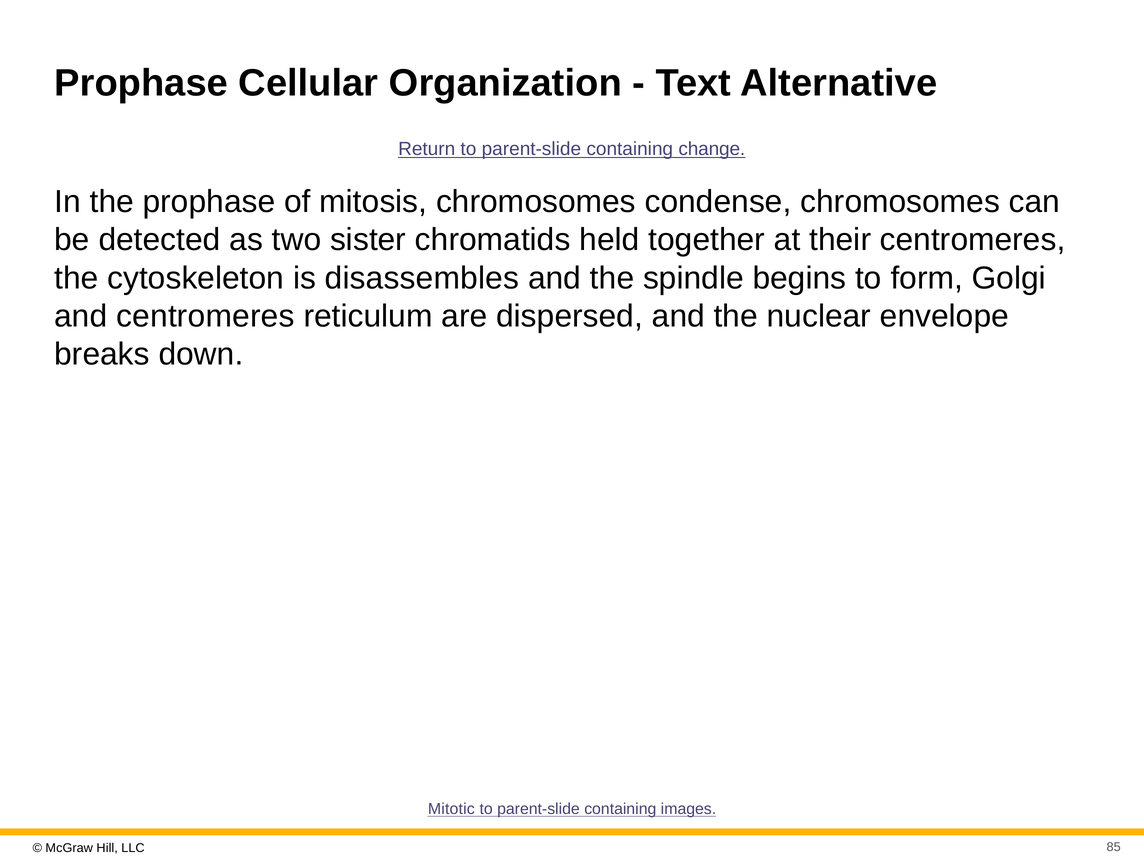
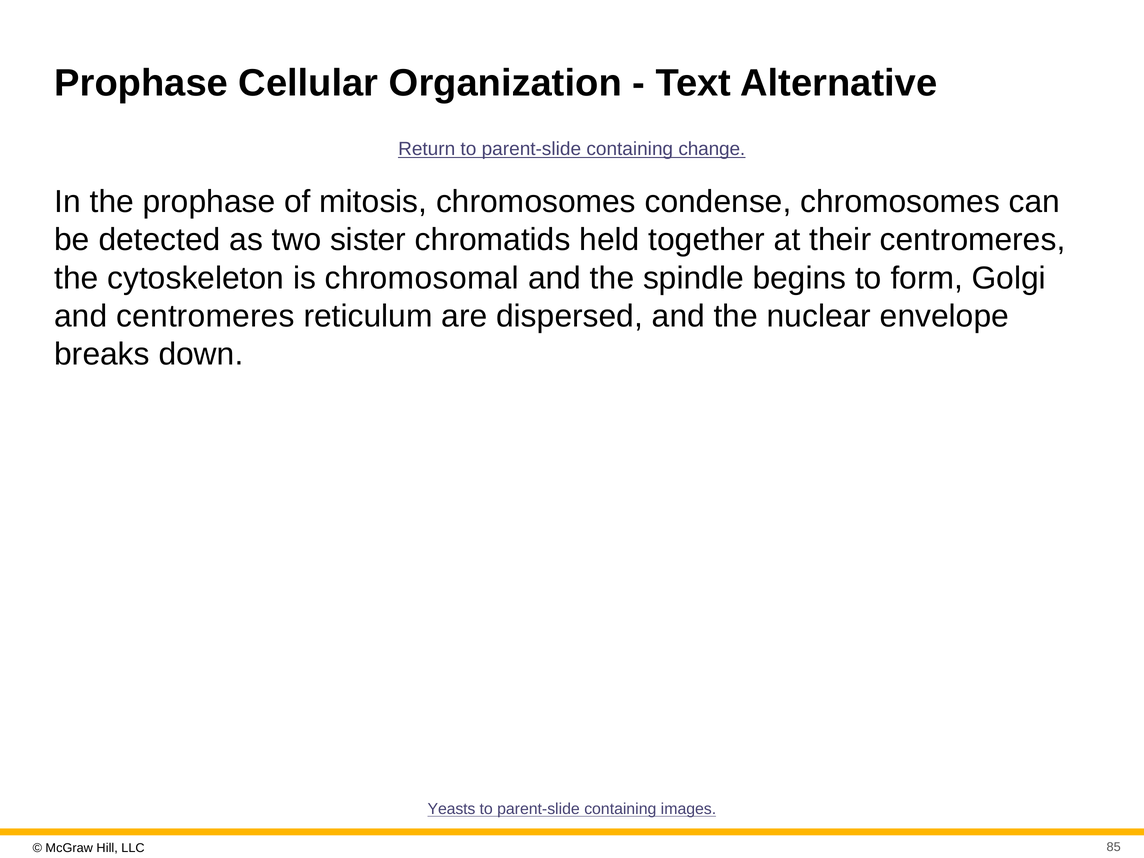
disassembles: disassembles -> chromosomal (422, 278)
Mitotic: Mitotic -> Yeasts (451, 809)
